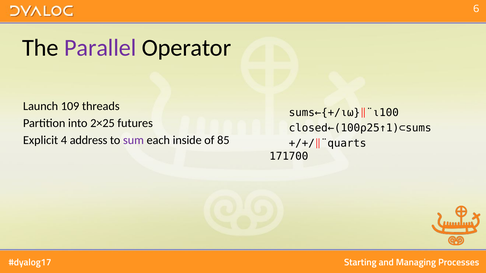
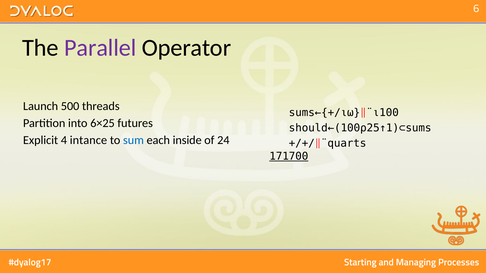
109: 109 -> 500 (70, 106)
2×25: 2×25 -> 6×25 (102, 123)
closed←(100⍴25↑1)⊂sums: closed←(100⍴25↑1)⊂sums -> should←(100⍴25↑1)⊂sums (360, 128)
address: address -> intance (88, 140)
sum colour: purple -> blue (133, 140)
85: 85 -> 24 (223, 140)
171700 underline: none -> present (289, 157)
